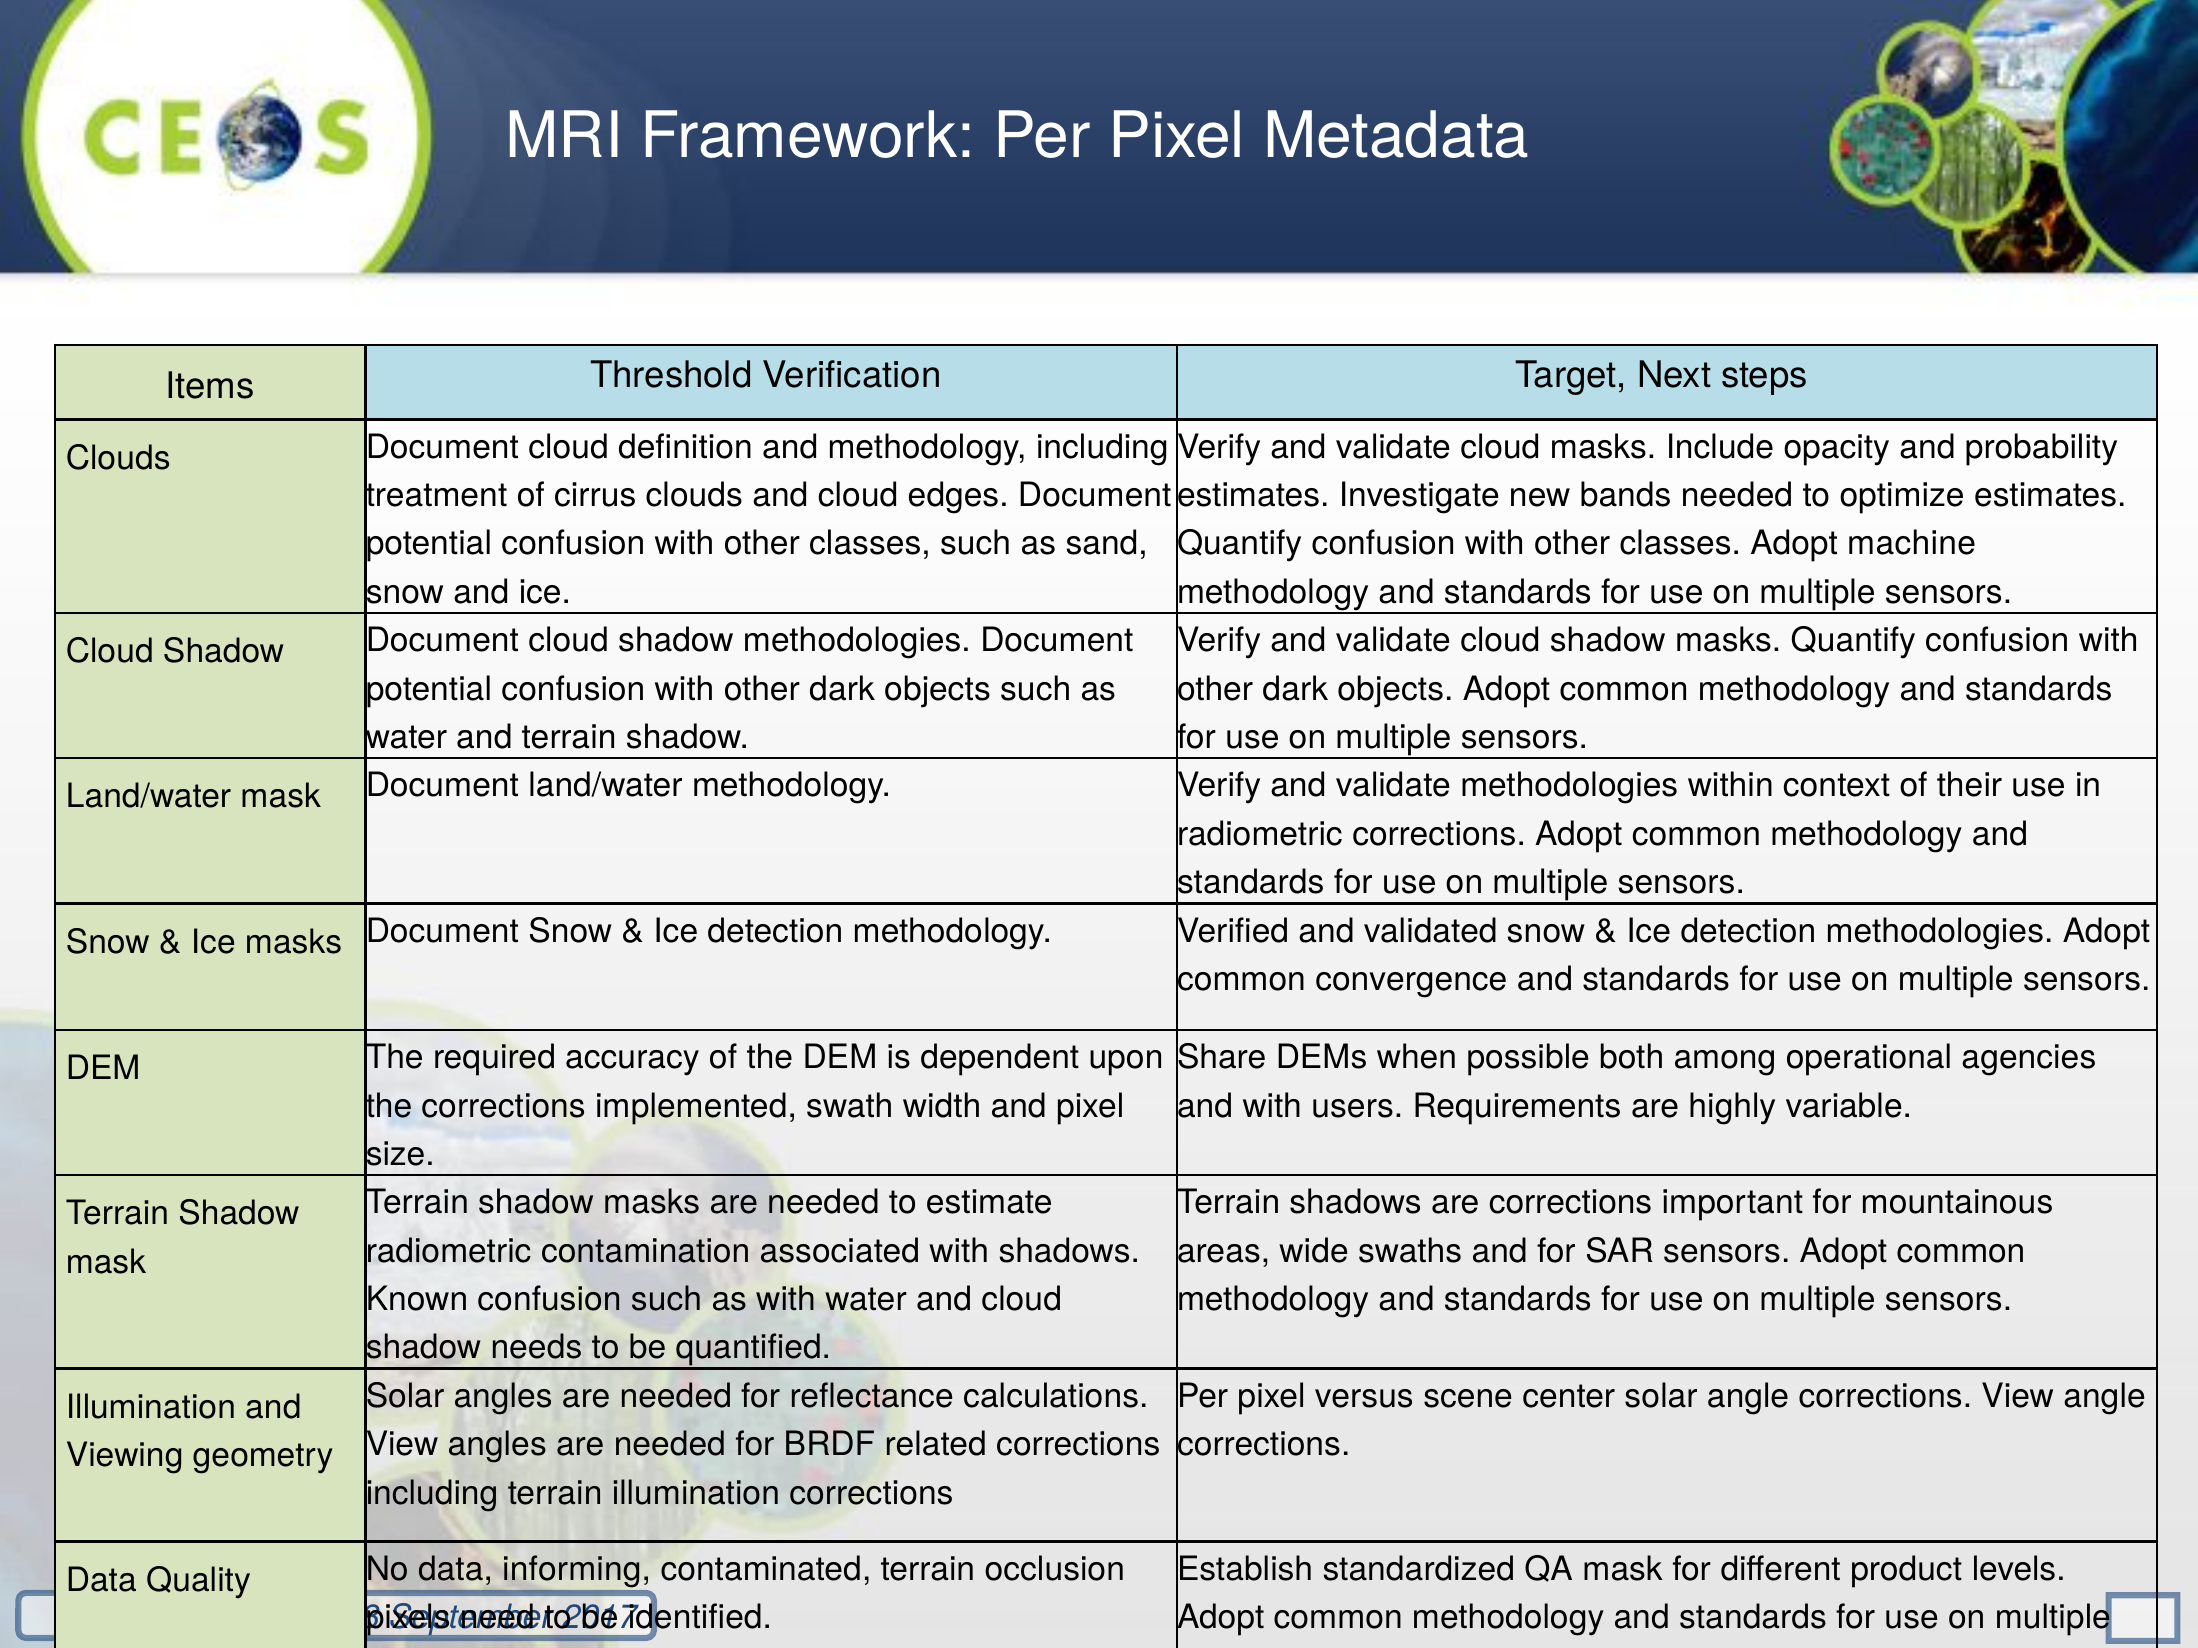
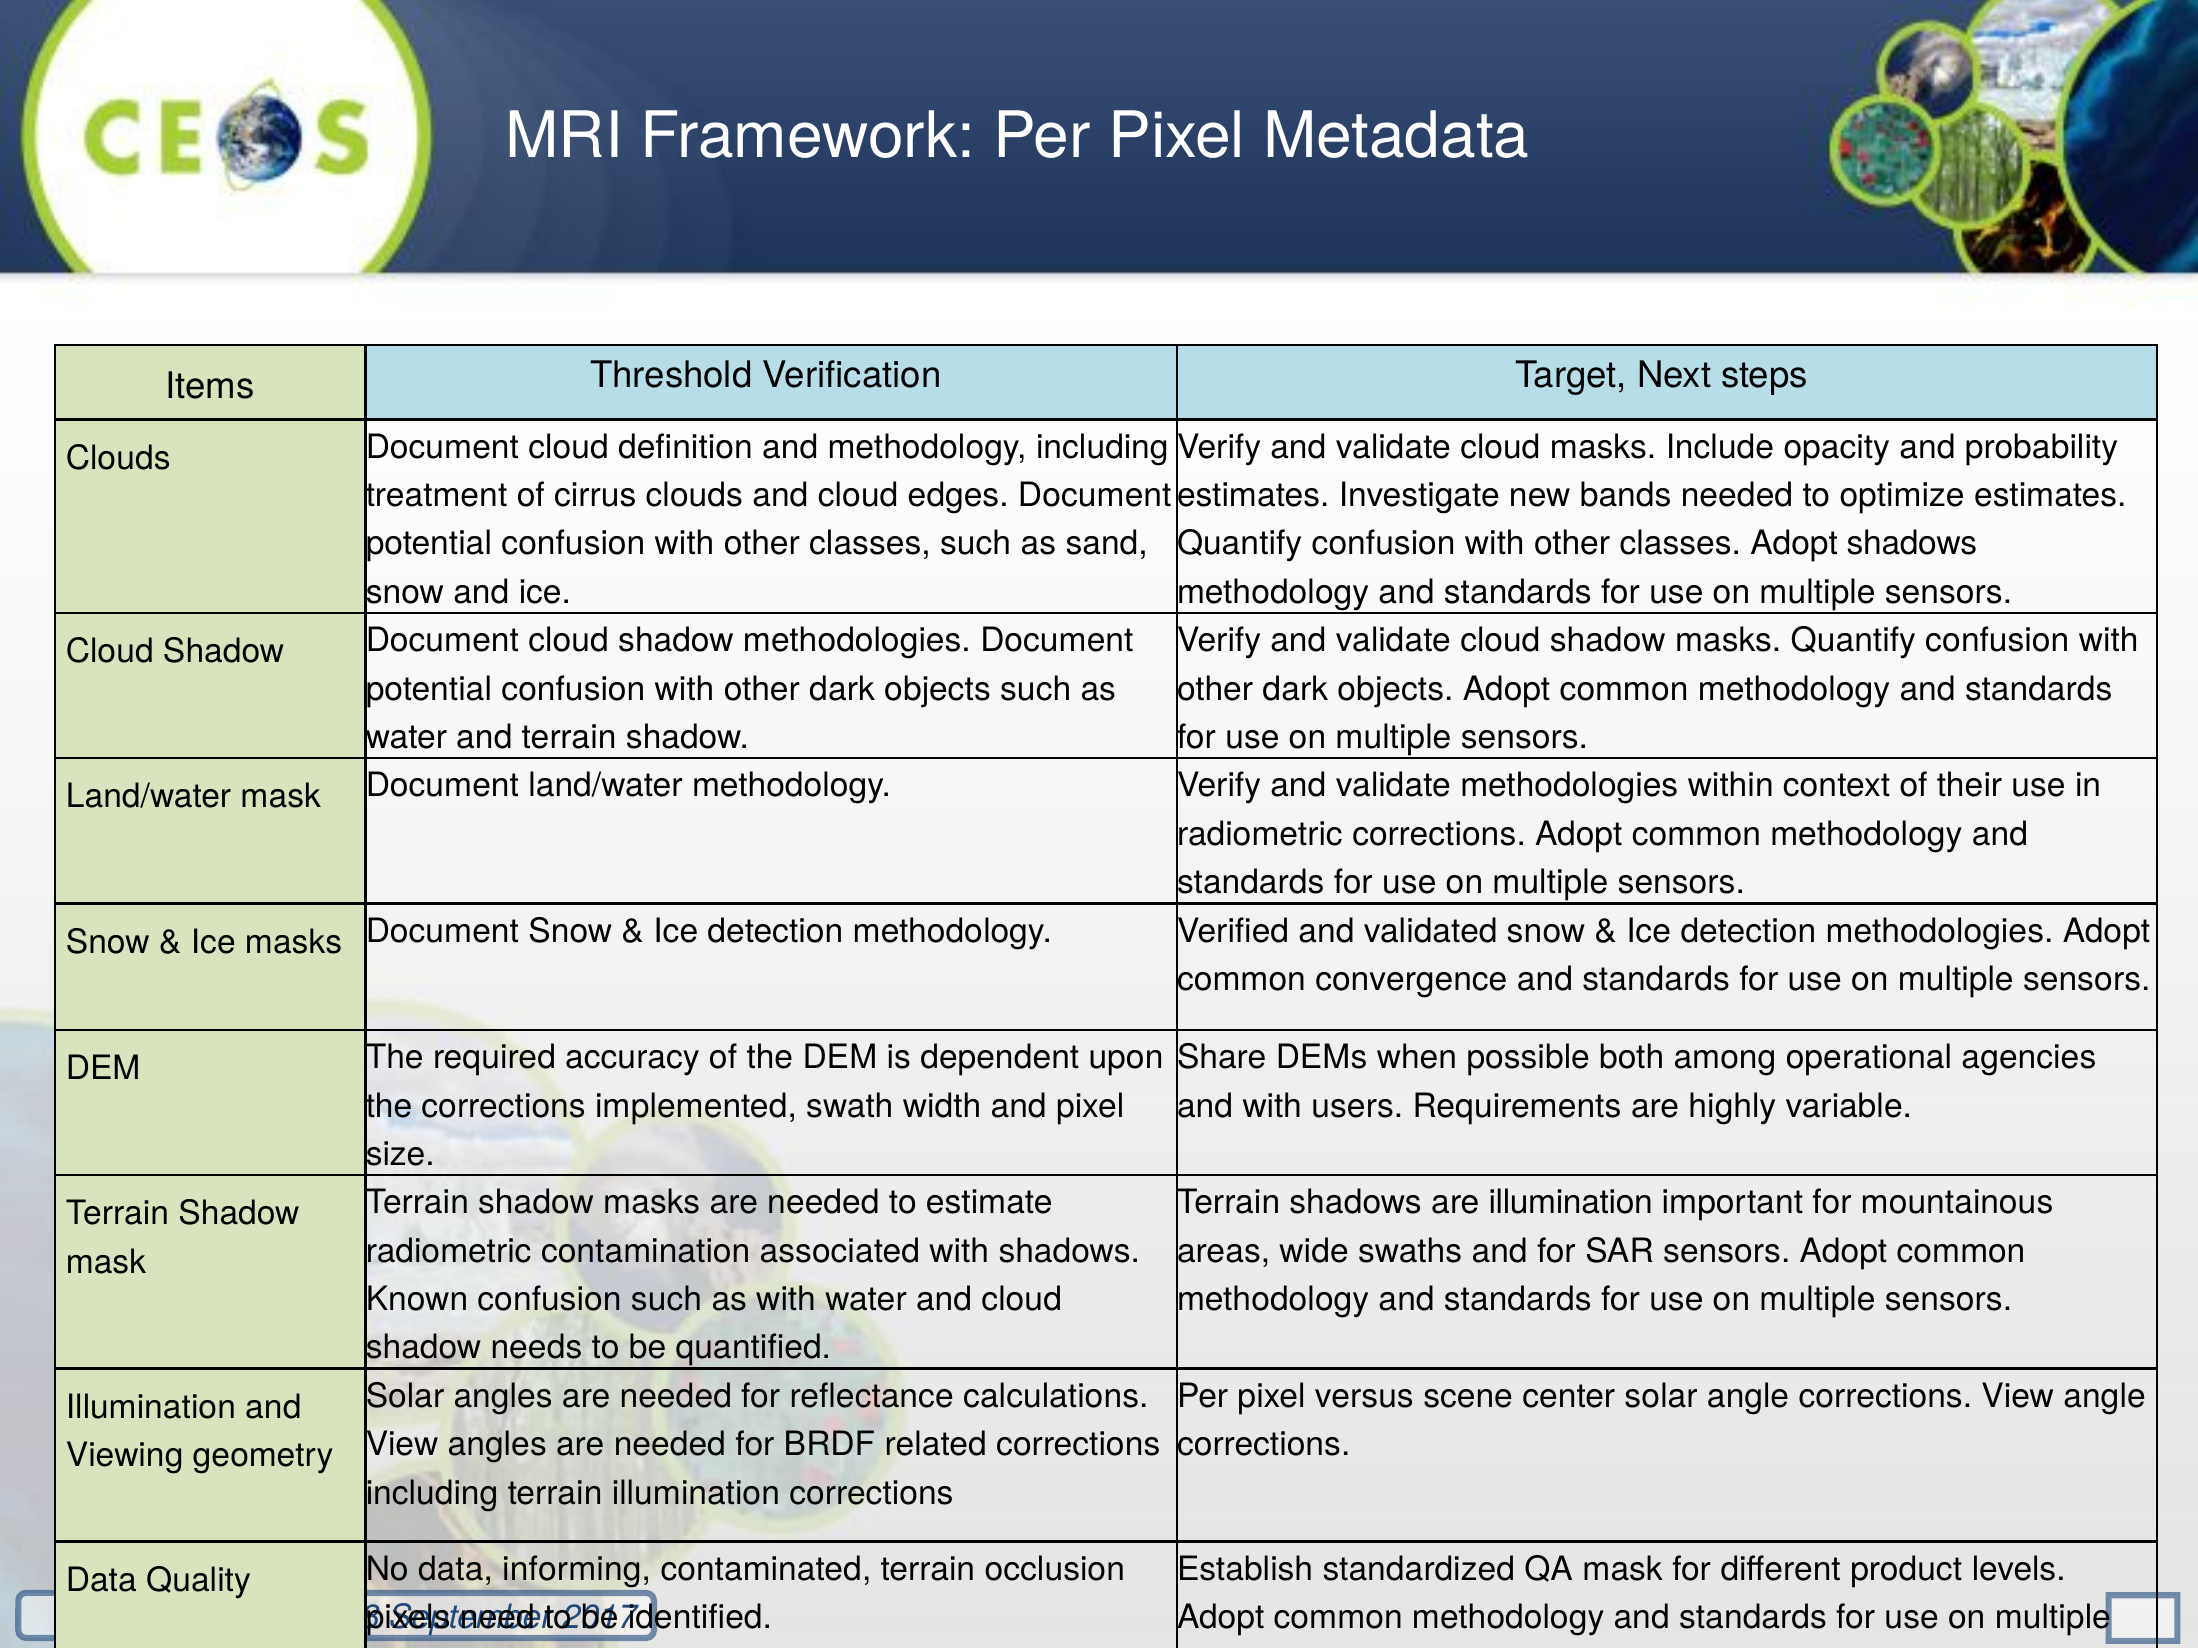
Adopt machine: machine -> shadows (1912, 544)
are corrections: corrections -> illumination (1571, 1203)
